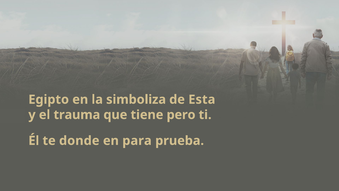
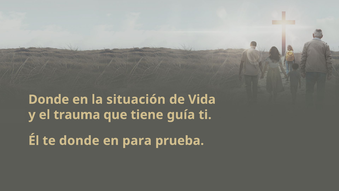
Egipto: Egipto -> Donde (49, 99)
simboliza: simboliza -> situación (136, 99)
Esta: Esta -> Vida (202, 99)
pero: pero -> guía (181, 115)
